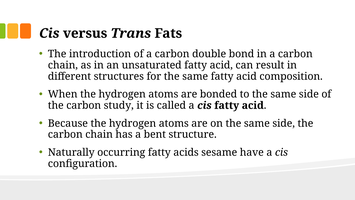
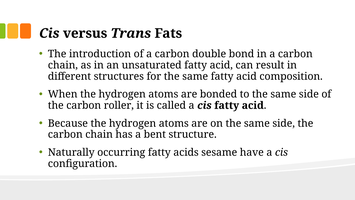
study: study -> roller (119, 105)
